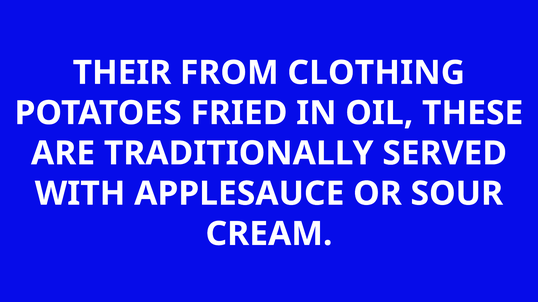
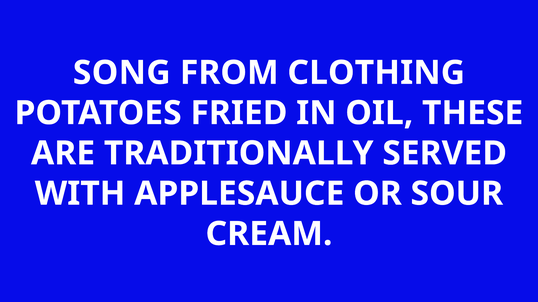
THEIR: THEIR -> SONG (122, 73)
